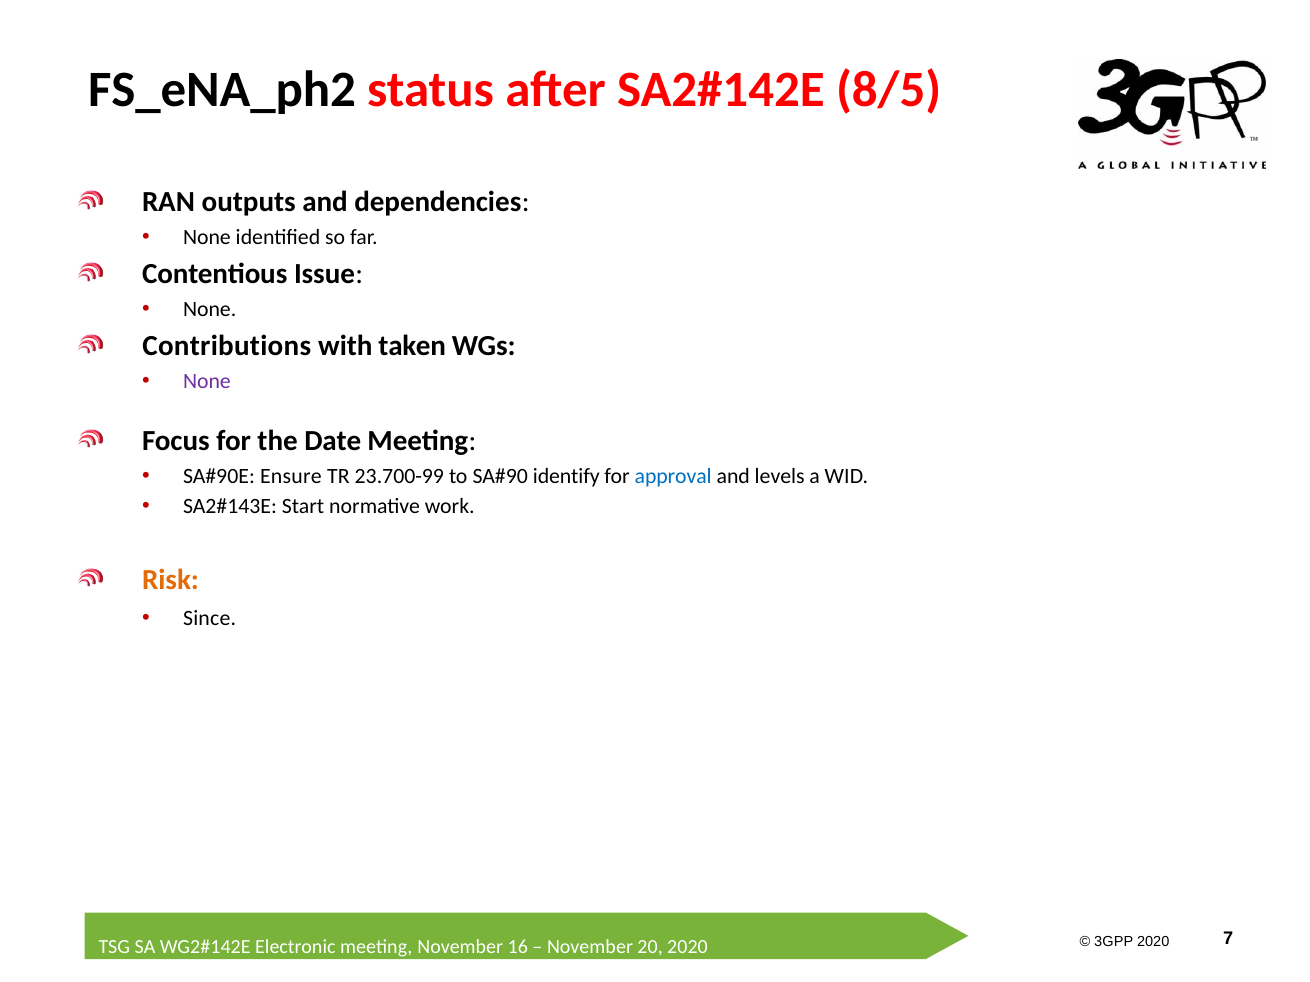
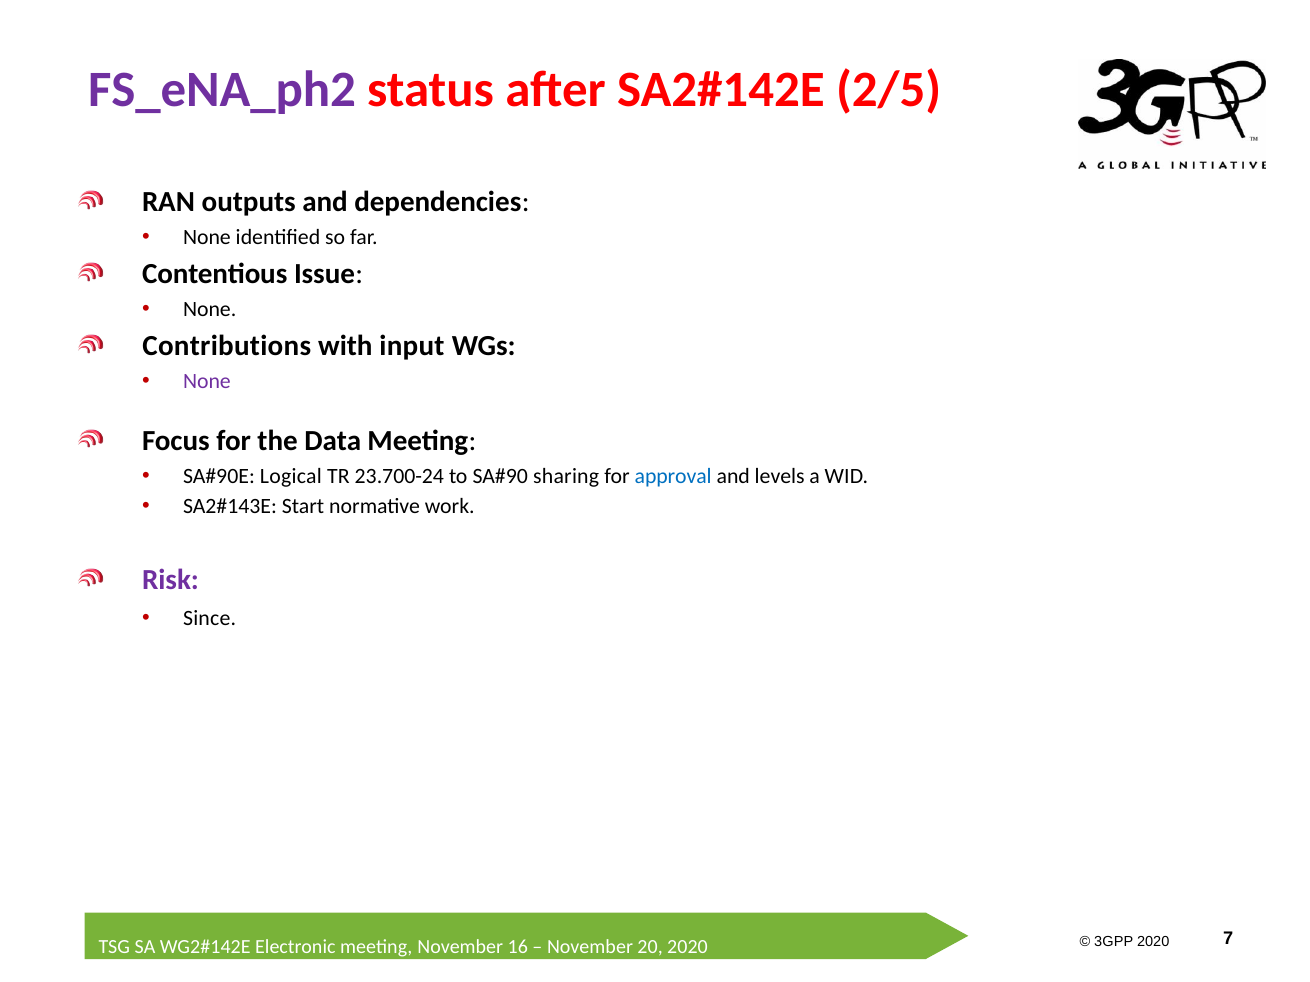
FS_eNA_ph2 colour: black -> purple (222, 90)
8/5: 8/5 -> 2/5 (889, 90)
taken: taken -> input (412, 346)
Date: Date -> Data (333, 441)
Ensure: Ensure -> Logical (291, 477)
23.700-99: 23.700-99 -> 23.700-24 (399, 477)
identify: identify -> sharing (566, 477)
Risk colour: orange -> purple (171, 580)
